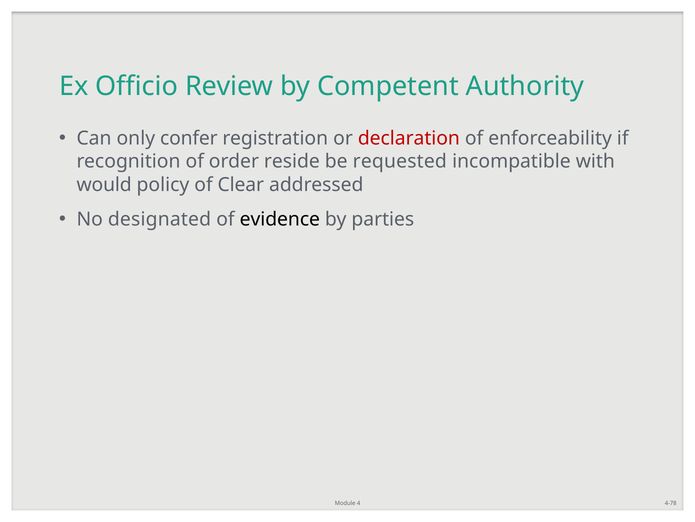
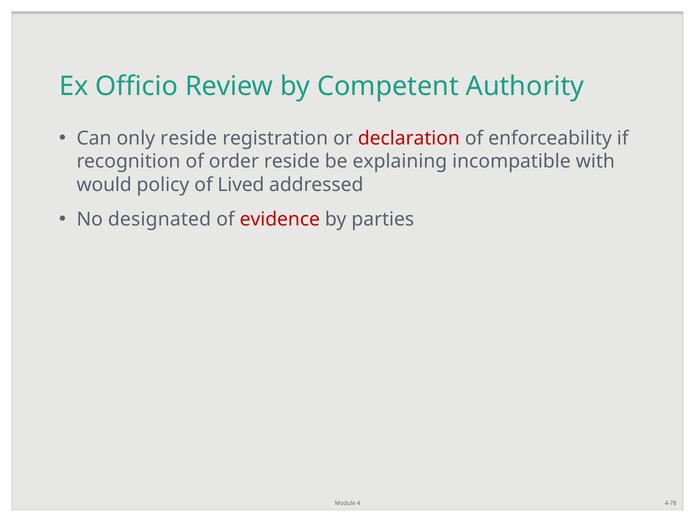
only confer: confer -> reside (189, 138)
requested: requested -> explaining (400, 161)
Clear: Clear -> Lived (241, 184)
evidence colour: black -> red (280, 219)
